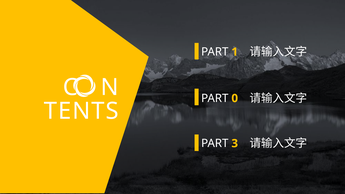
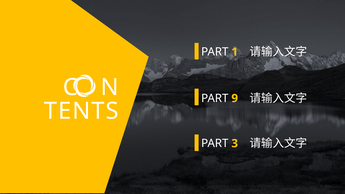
0: 0 -> 9 (235, 98)
